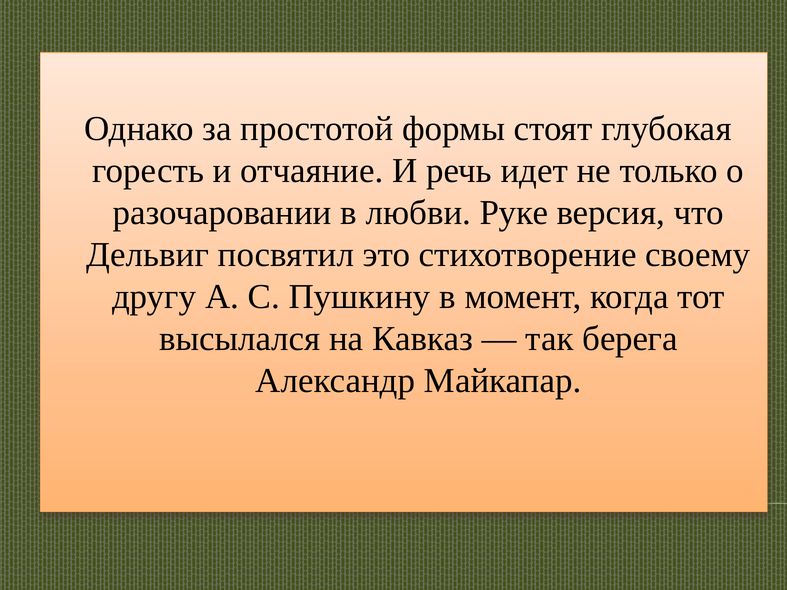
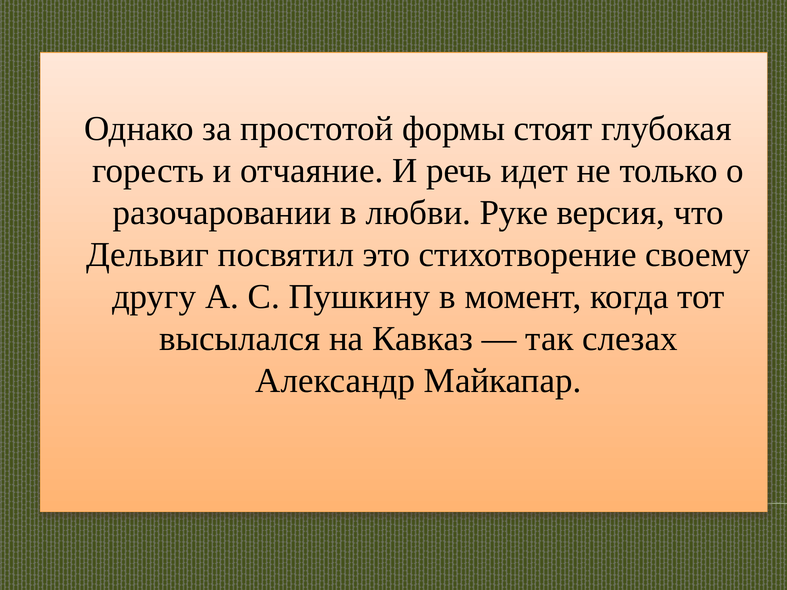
берега: берега -> слезах (630, 339)
